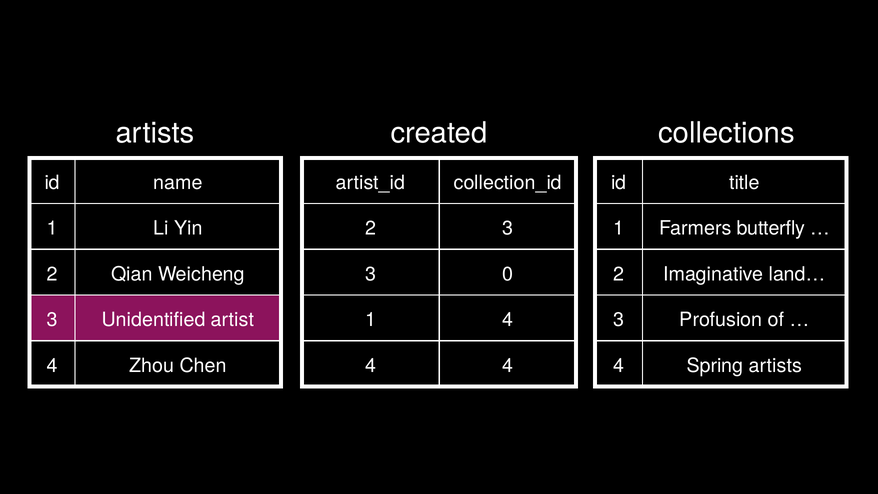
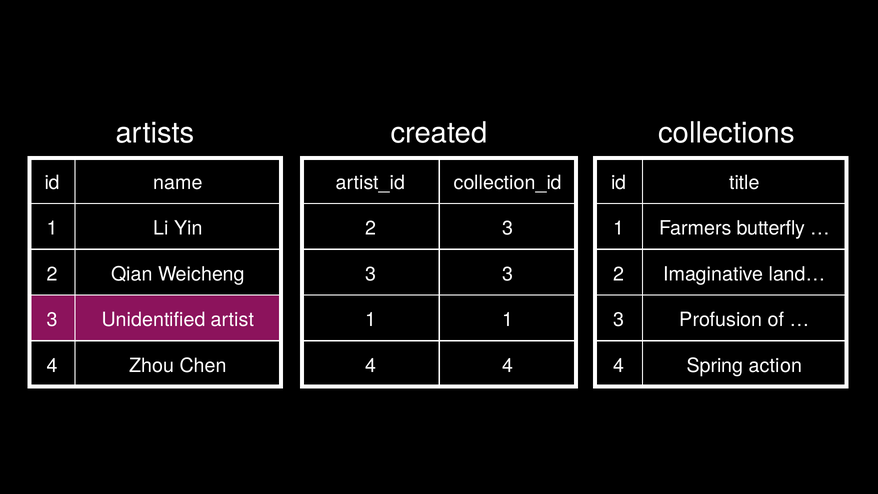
0: 0 -> 3 (508, 274)
1 4: 4 -> 1 (508, 320)
Spring artists: artists -> action (775, 366)
